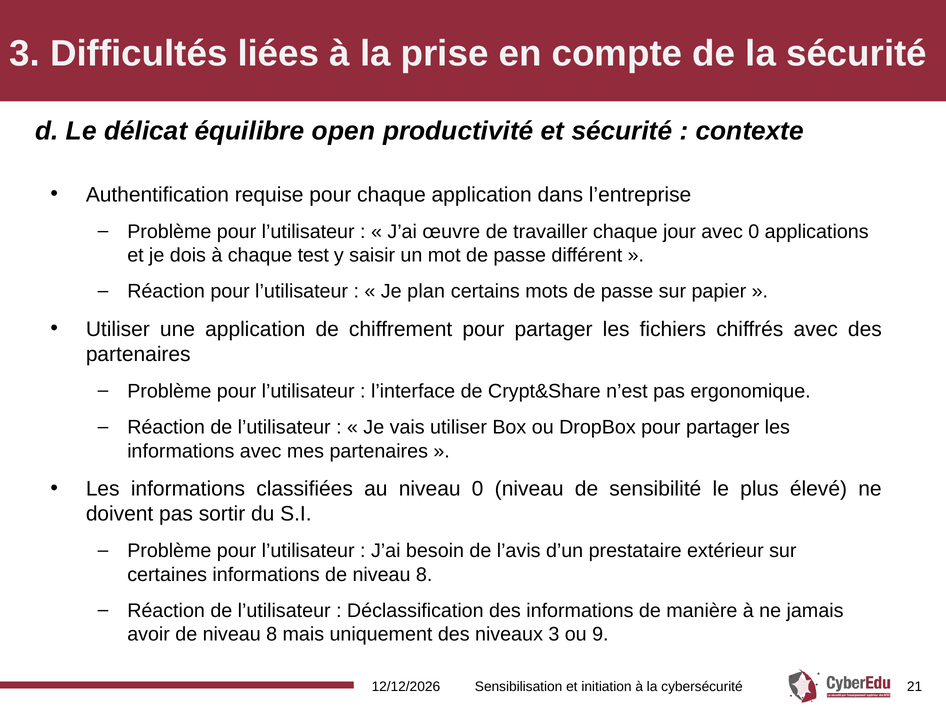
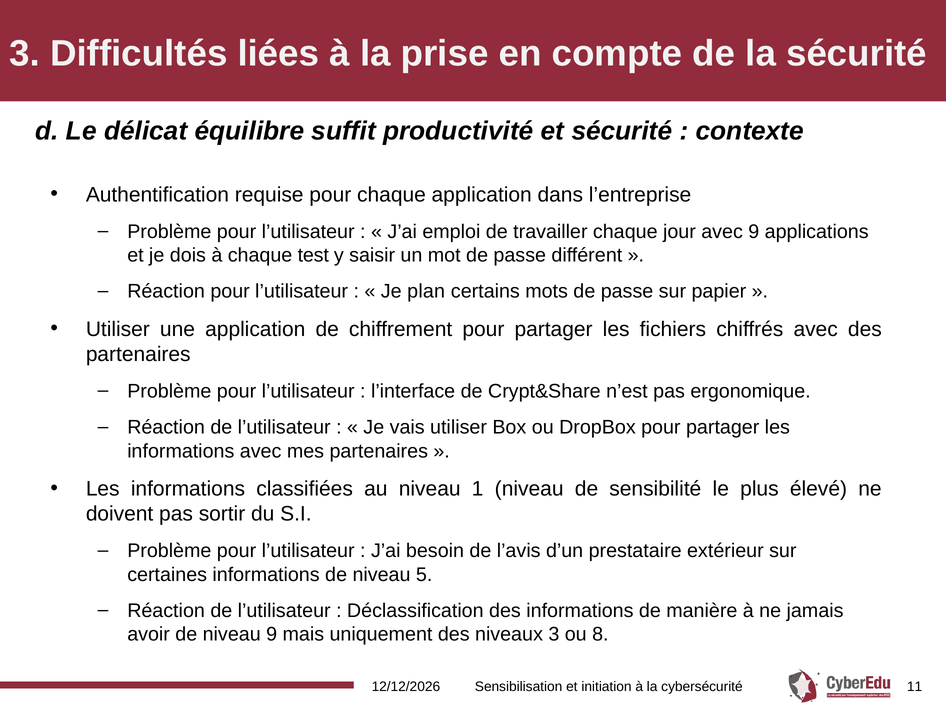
open: open -> suffit (344, 131)
œuvre: œuvre -> emploi (451, 232)
avec 0: 0 -> 9 (754, 232)
niveau 0: 0 -> 1 (478, 489)
informations de niveau 8: 8 -> 5 (424, 575)
avoir de niveau 8: 8 -> 9 (272, 635)
9: 9 -> 8 (600, 635)
21: 21 -> 11 (915, 687)
